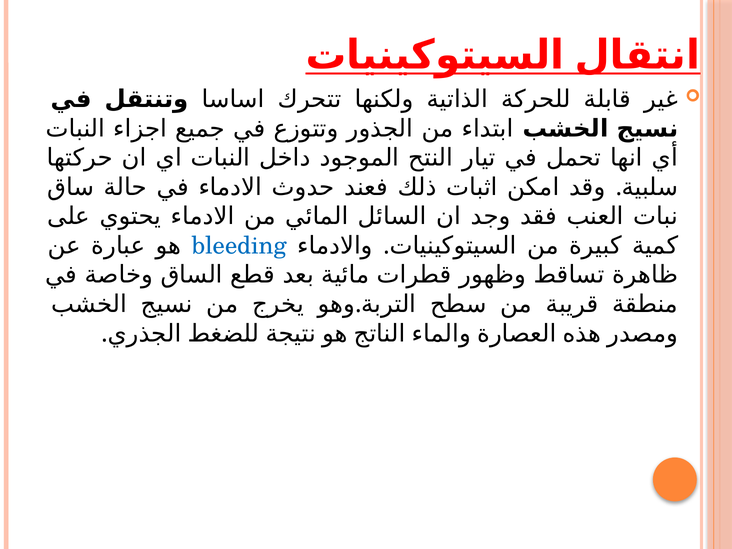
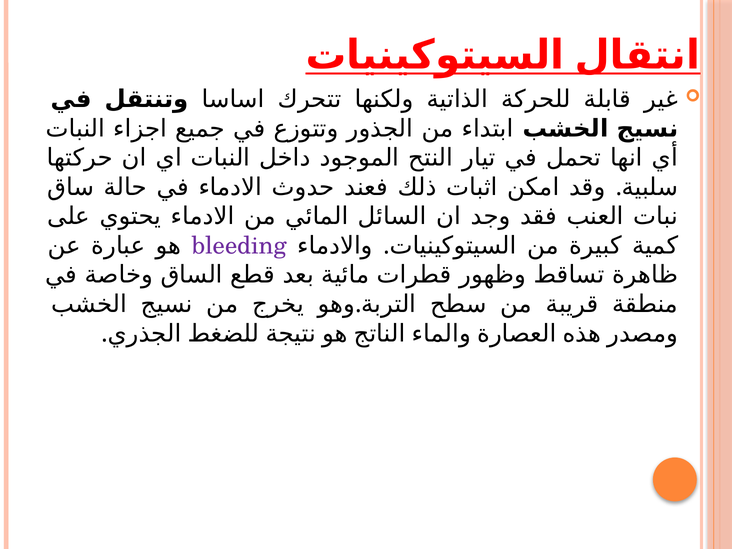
bleeding colour: blue -> purple (239, 246)
